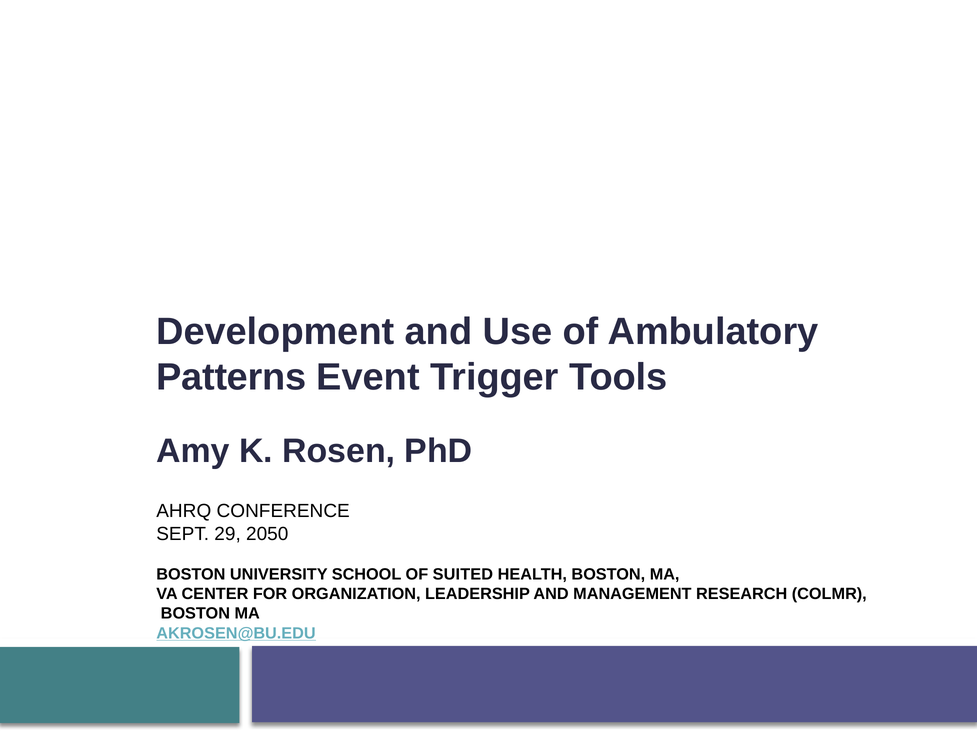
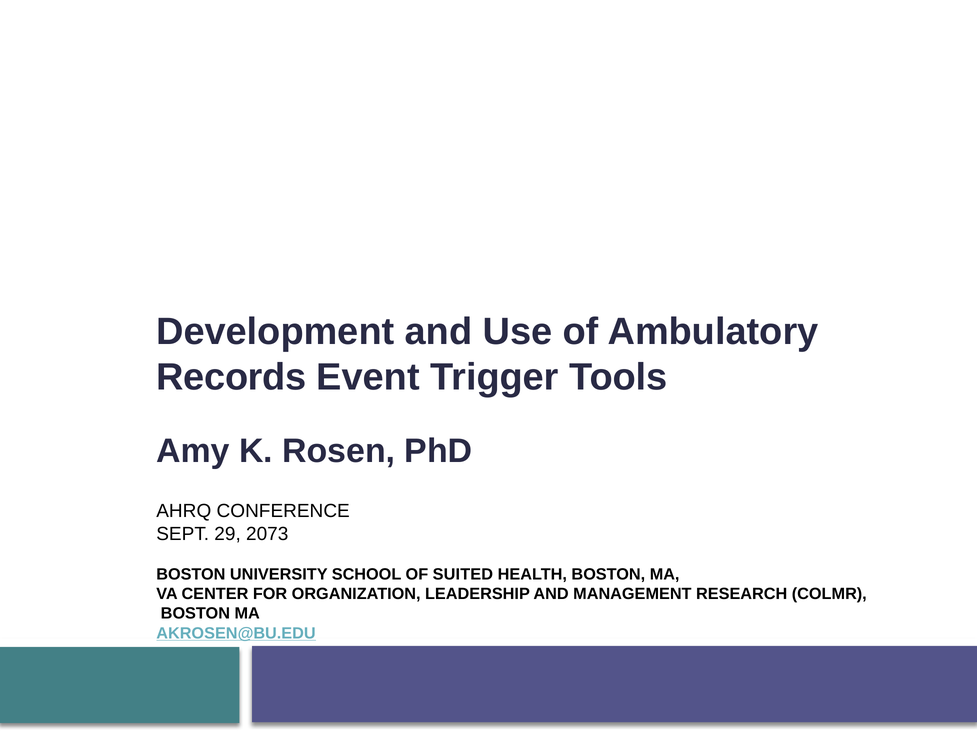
Patterns: Patterns -> Records (231, 377)
2050: 2050 -> 2073 (267, 534)
